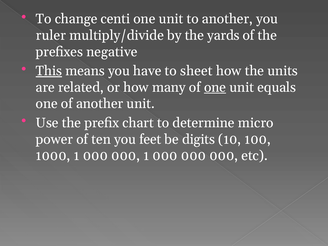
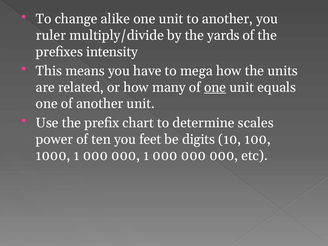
centi: centi -> alike (115, 19)
negative: negative -> intensity (112, 52)
This underline: present -> none (49, 71)
sheet: sheet -> mega (196, 71)
micro: micro -> scales (256, 123)
